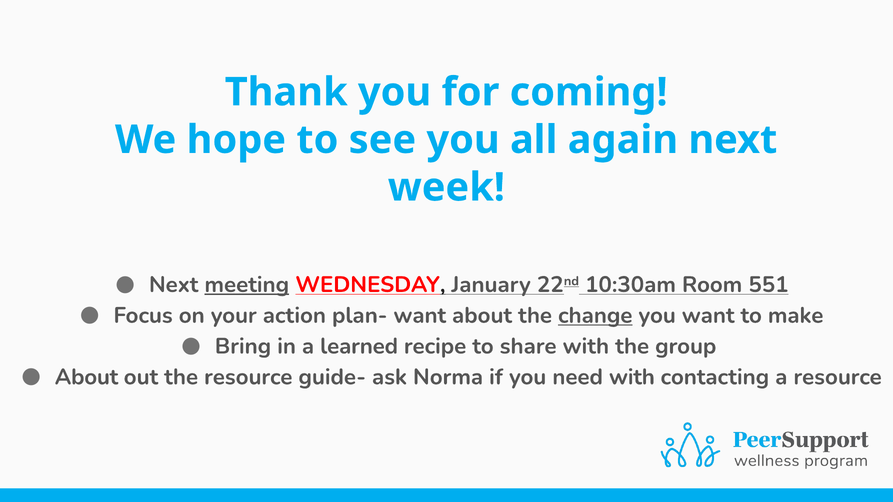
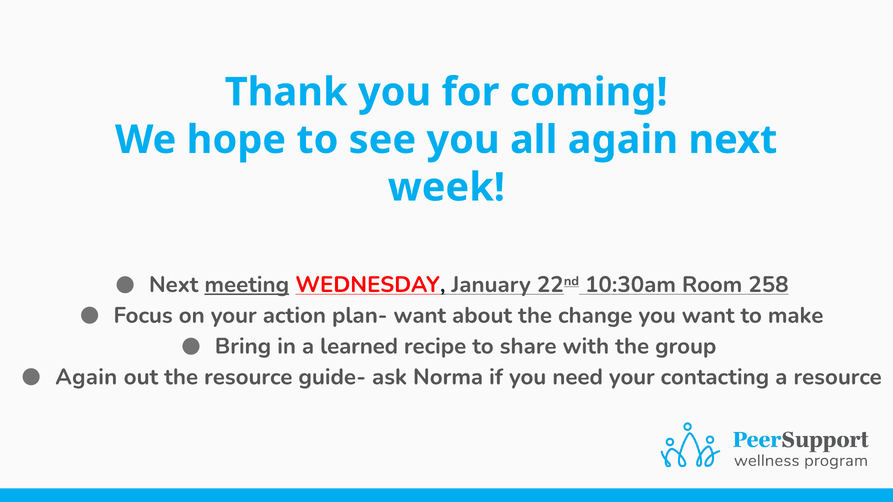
551: 551 -> 258 (768, 285)
change underline: present -> none (595, 316)
About: About -> Again (86, 377)
need with: with -> your (632, 377)
